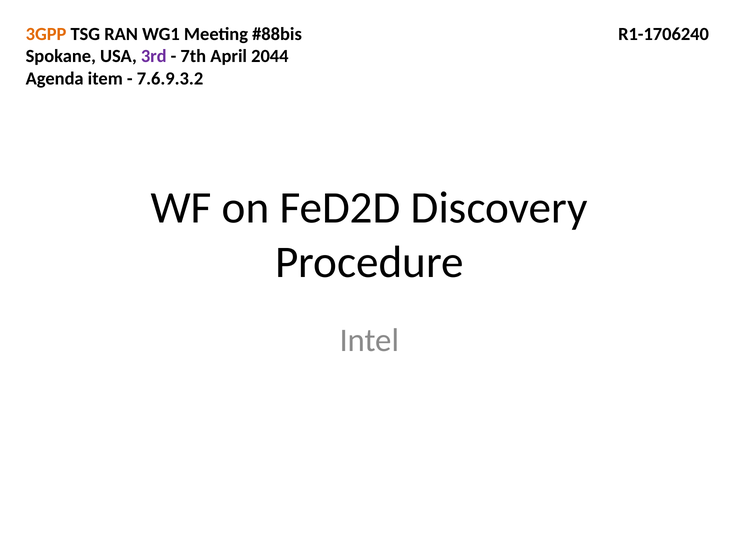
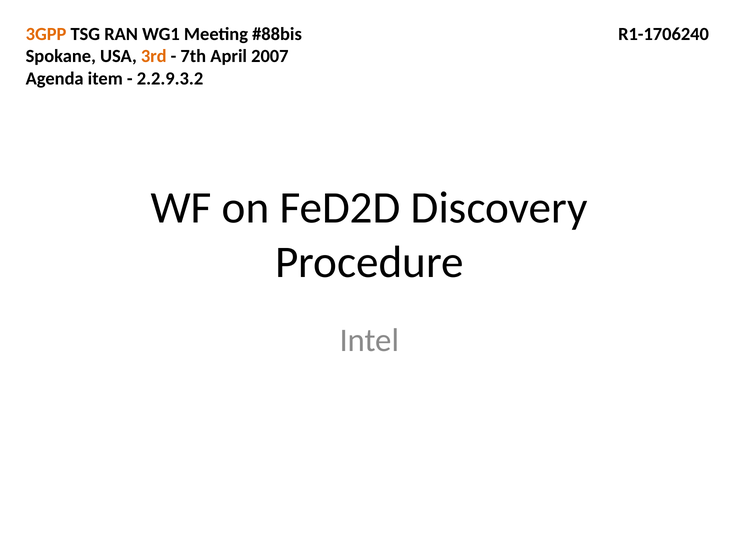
3rd colour: purple -> orange (154, 56)
2044: 2044 -> 2007 (270, 56)
7.6.9.3.2: 7.6.9.3.2 -> 2.2.9.3.2 (170, 78)
